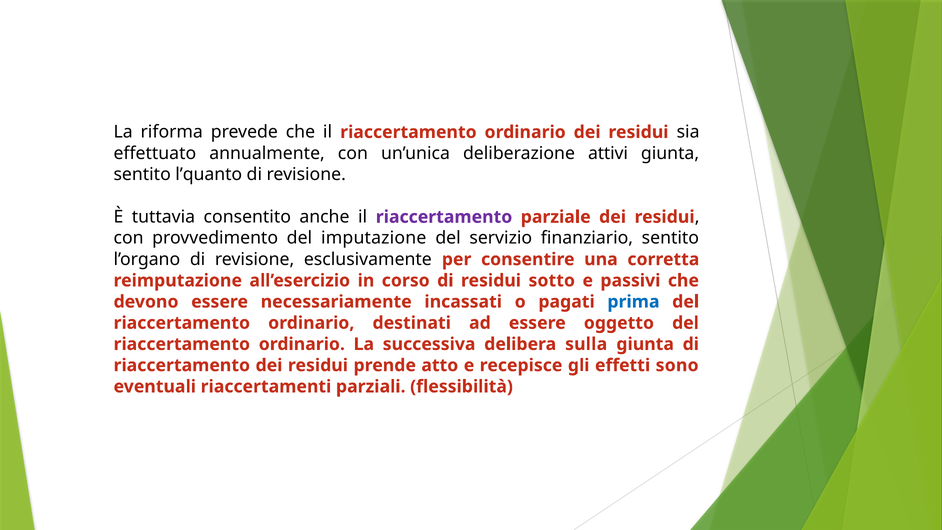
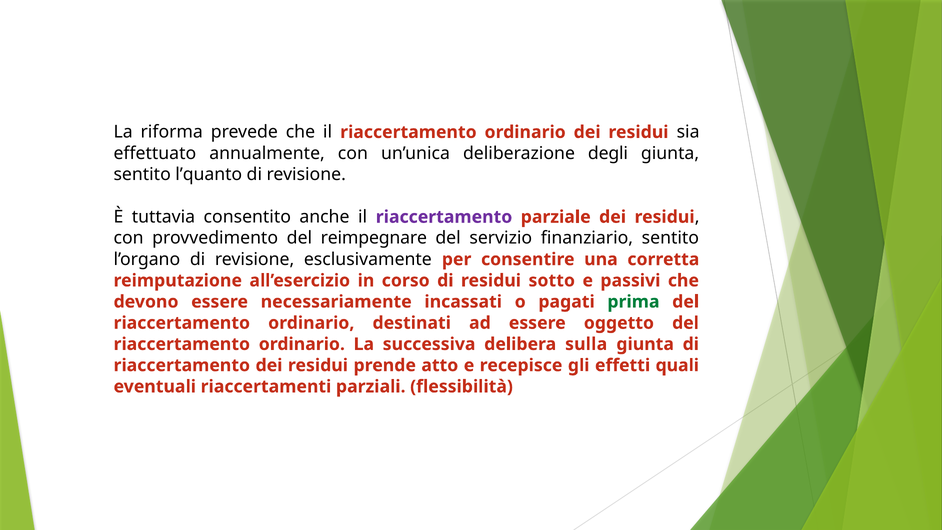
attivi: attivi -> degli (608, 153)
imputazione: imputazione -> reimpegnare (374, 238)
prima colour: blue -> green (633, 302)
sono: sono -> quali (677, 365)
